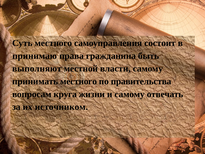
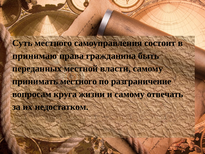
выполняют: выполняют -> переданных (37, 69)
правительства: правительства -> разграничение (141, 81)
источником: источником -> недостатком (62, 107)
